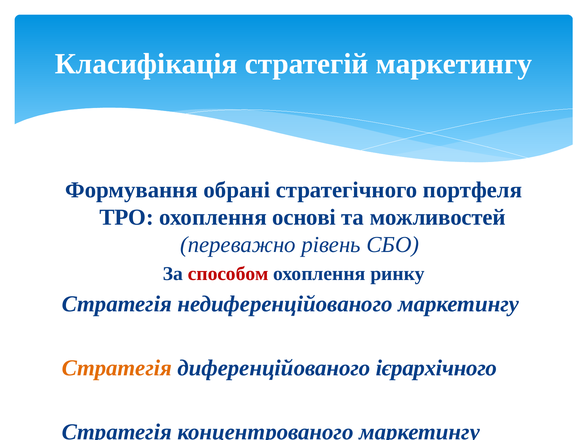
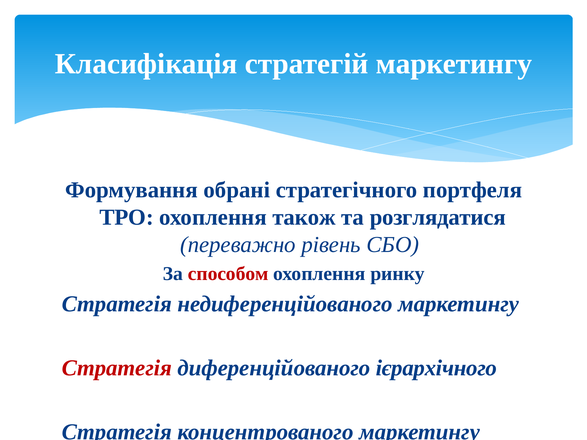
основі: основі -> також (304, 217)
можливостей: можливостей -> розглядатися (438, 217)
Стратегія colour: orange -> red (117, 368)
